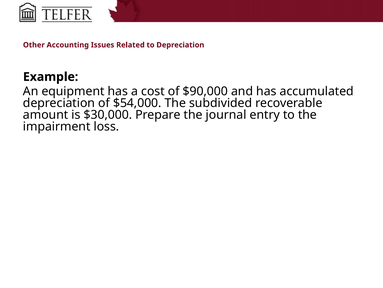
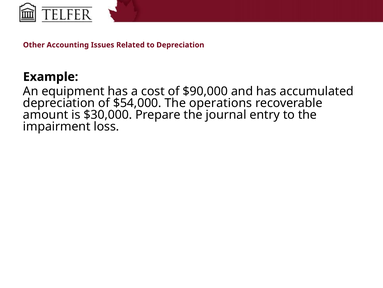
subdivided: subdivided -> operations (221, 103)
